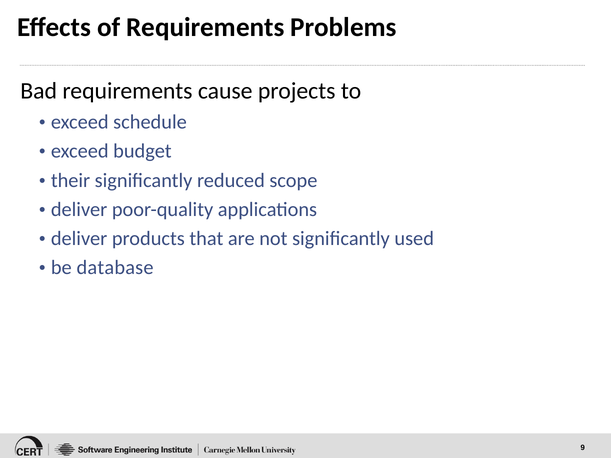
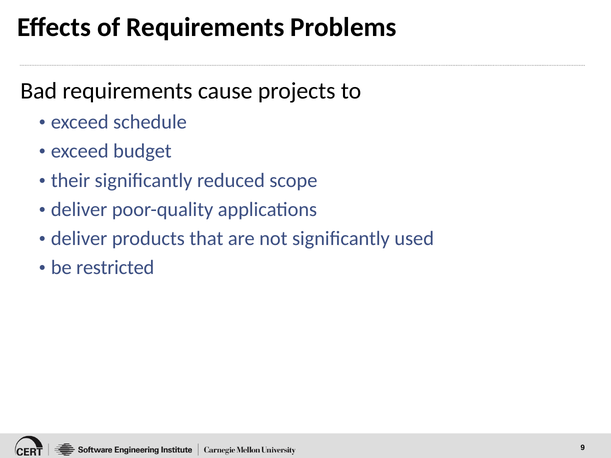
database: database -> restricted (115, 268)
